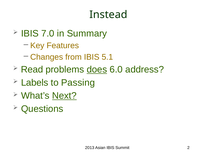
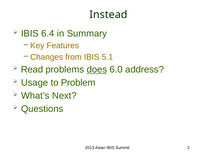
7.0: 7.0 -> 6.4 (48, 33)
Labels: Labels -> Usage (35, 83)
Passing: Passing -> Problem (78, 83)
Next underline: present -> none (64, 96)
